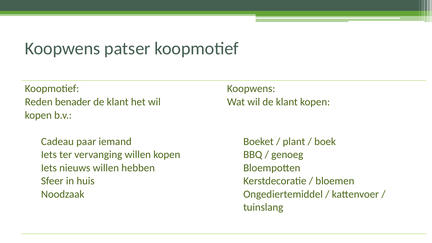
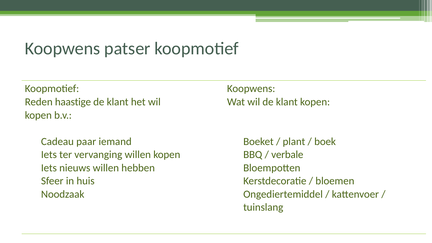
benader: benader -> haastige (73, 102)
genoeg: genoeg -> verbale (287, 155)
